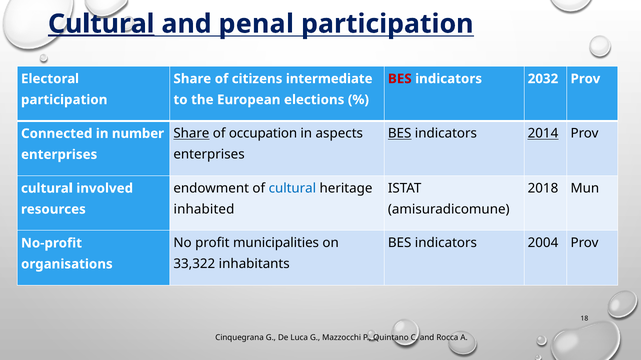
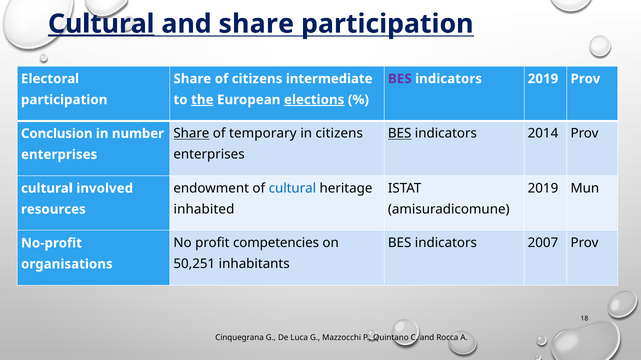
and penal: penal -> share (256, 24)
BES colour: red -> purple (400, 79)
indicators 2032: 2032 -> 2019 (543, 79)
the underline: none -> present (202, 100)
elections underline: none -> present (314, 100)
occupation: occupation -> temporary (263, 134)
in aspects: aspects -> citizens (339, 134)
2014 underline: present -> none (543, 134)
Connected: Connected -> Conclusion (57, 134)
2018: 2018 -> 2019 (543, 189)
municipalities: municipalities -> competencies (276, 243)
2004: 2004 -> 2007 (543, 243)
33,322: 33,322 -> 50,251 (194, 264)
